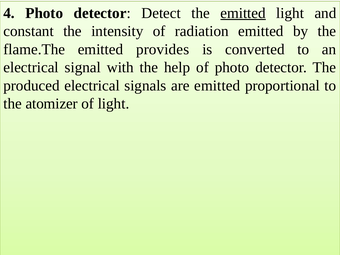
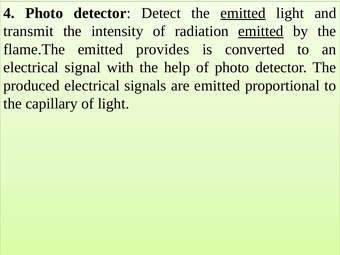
constant: constant -> transmit (28, 31)
emitted underline: none -> present (261, 31)
atomizer: atomizer -> capillary (52, 104)
